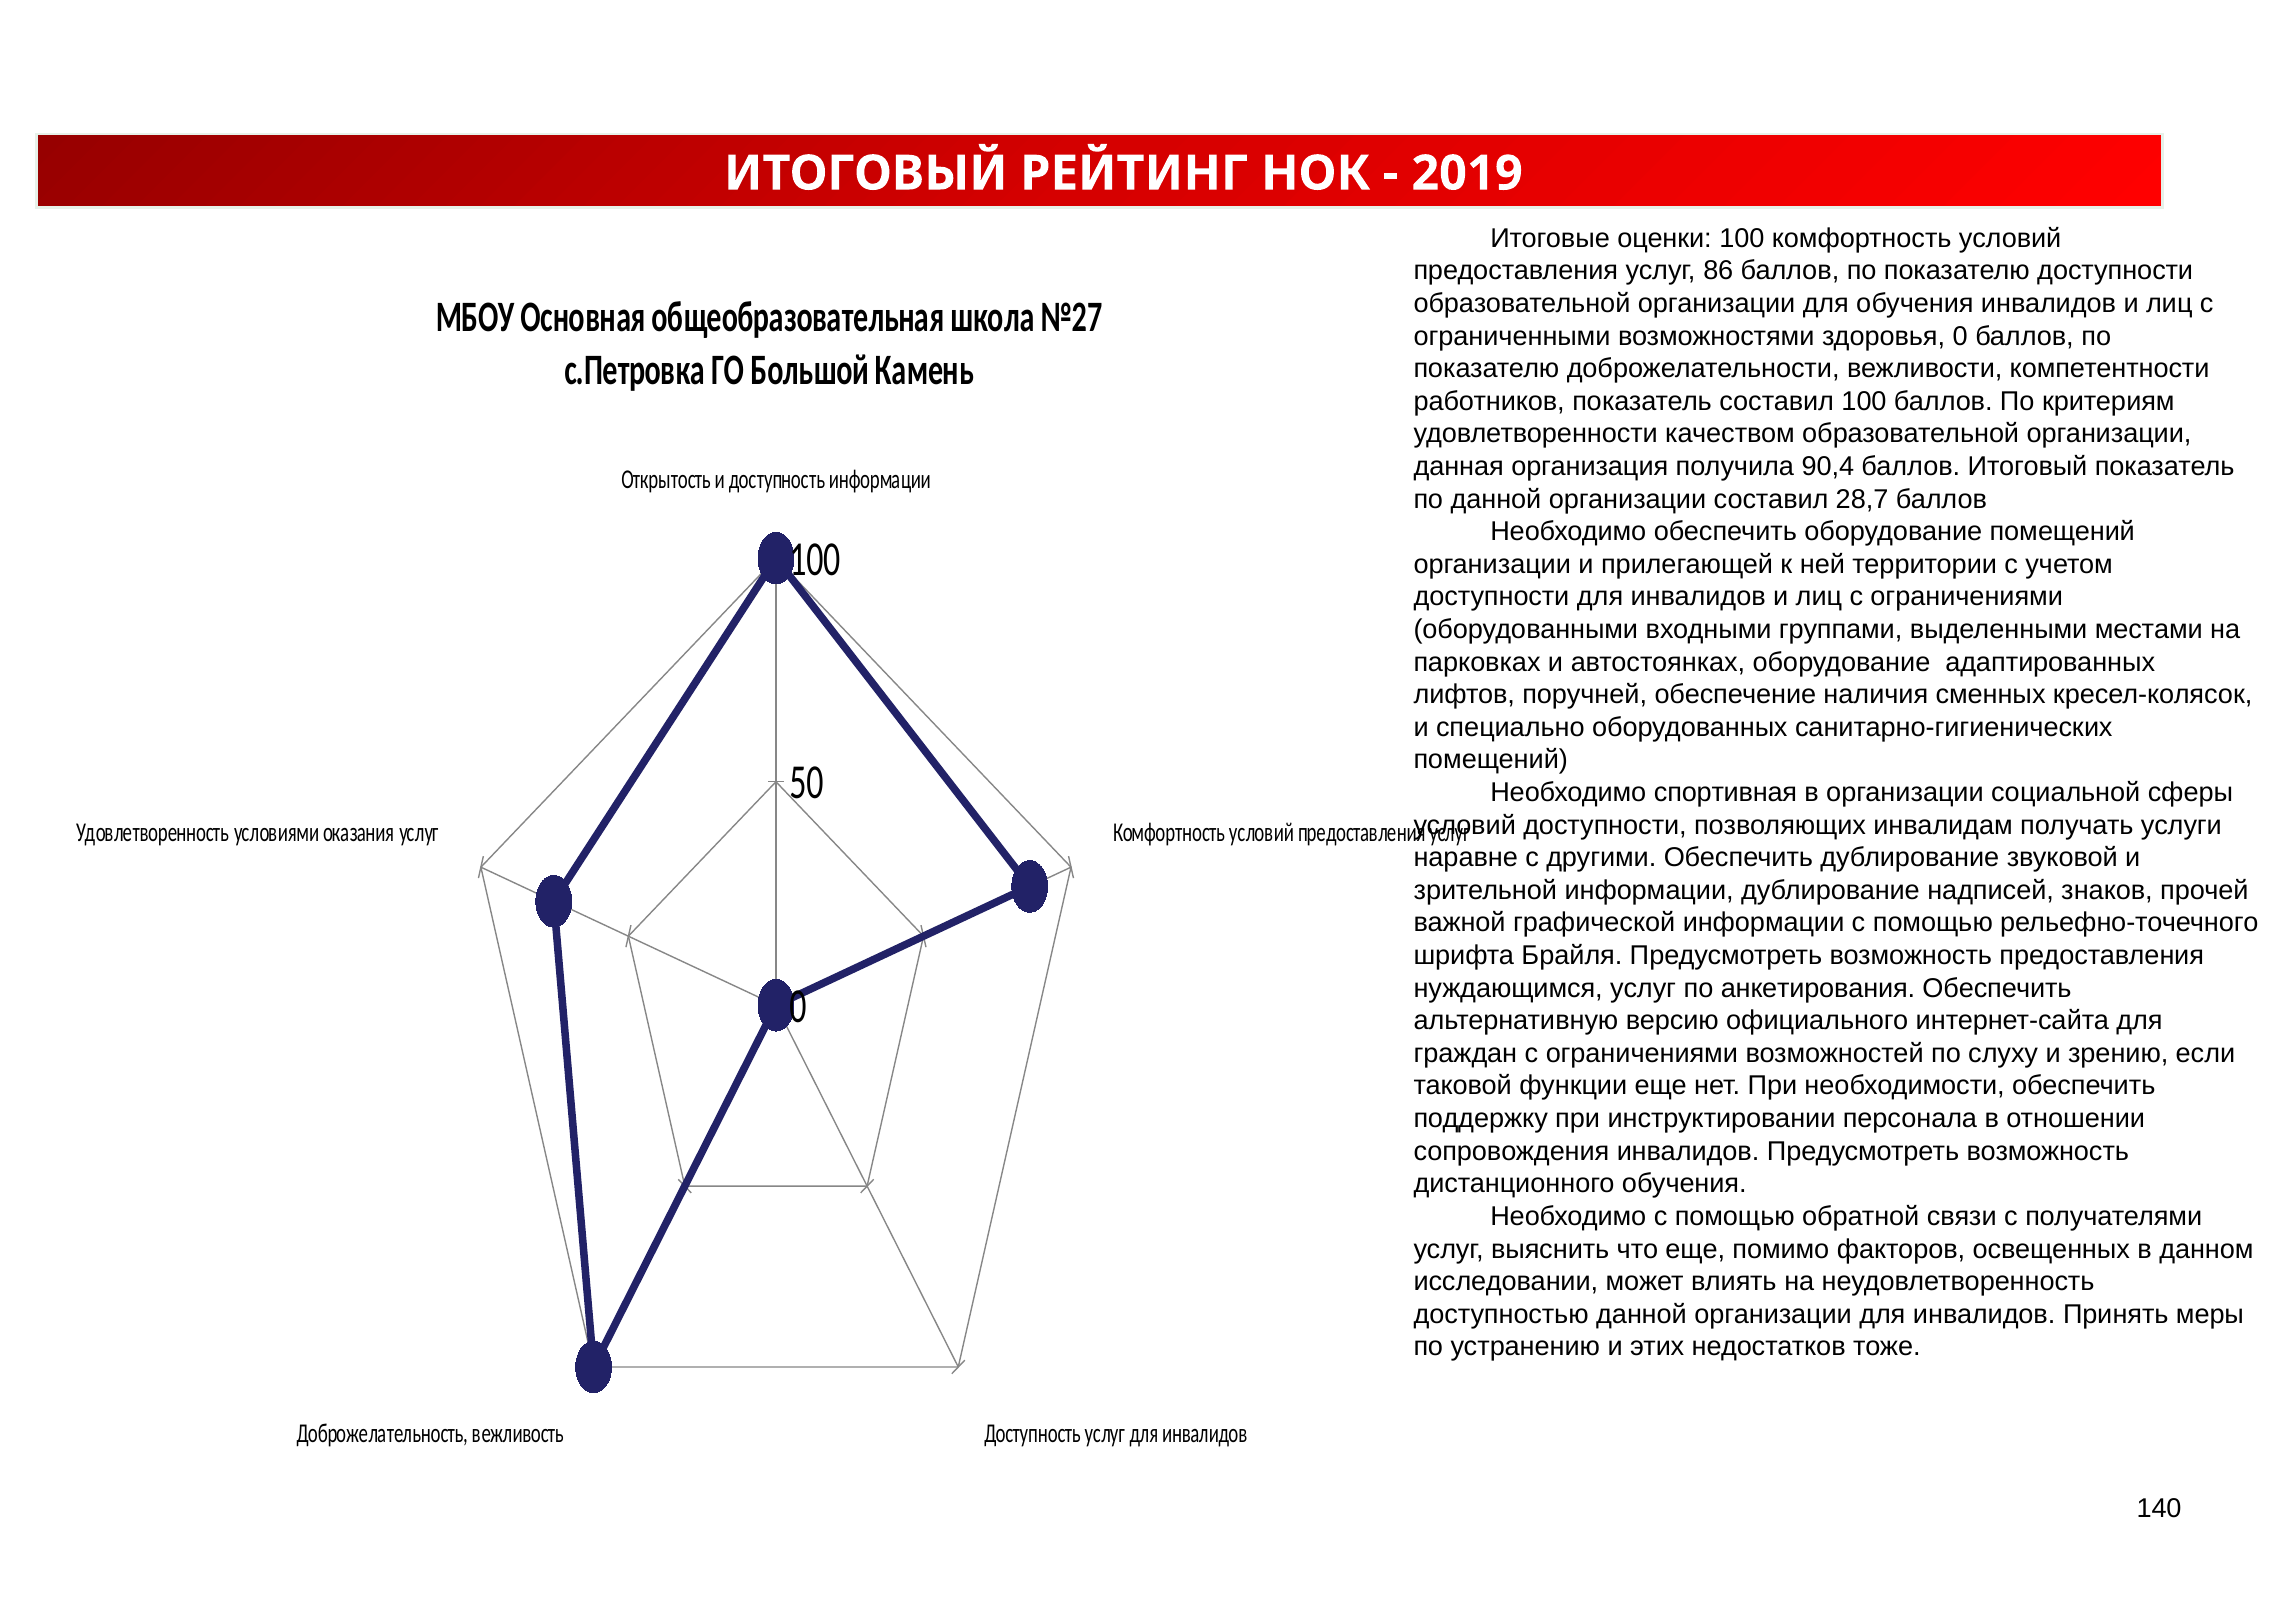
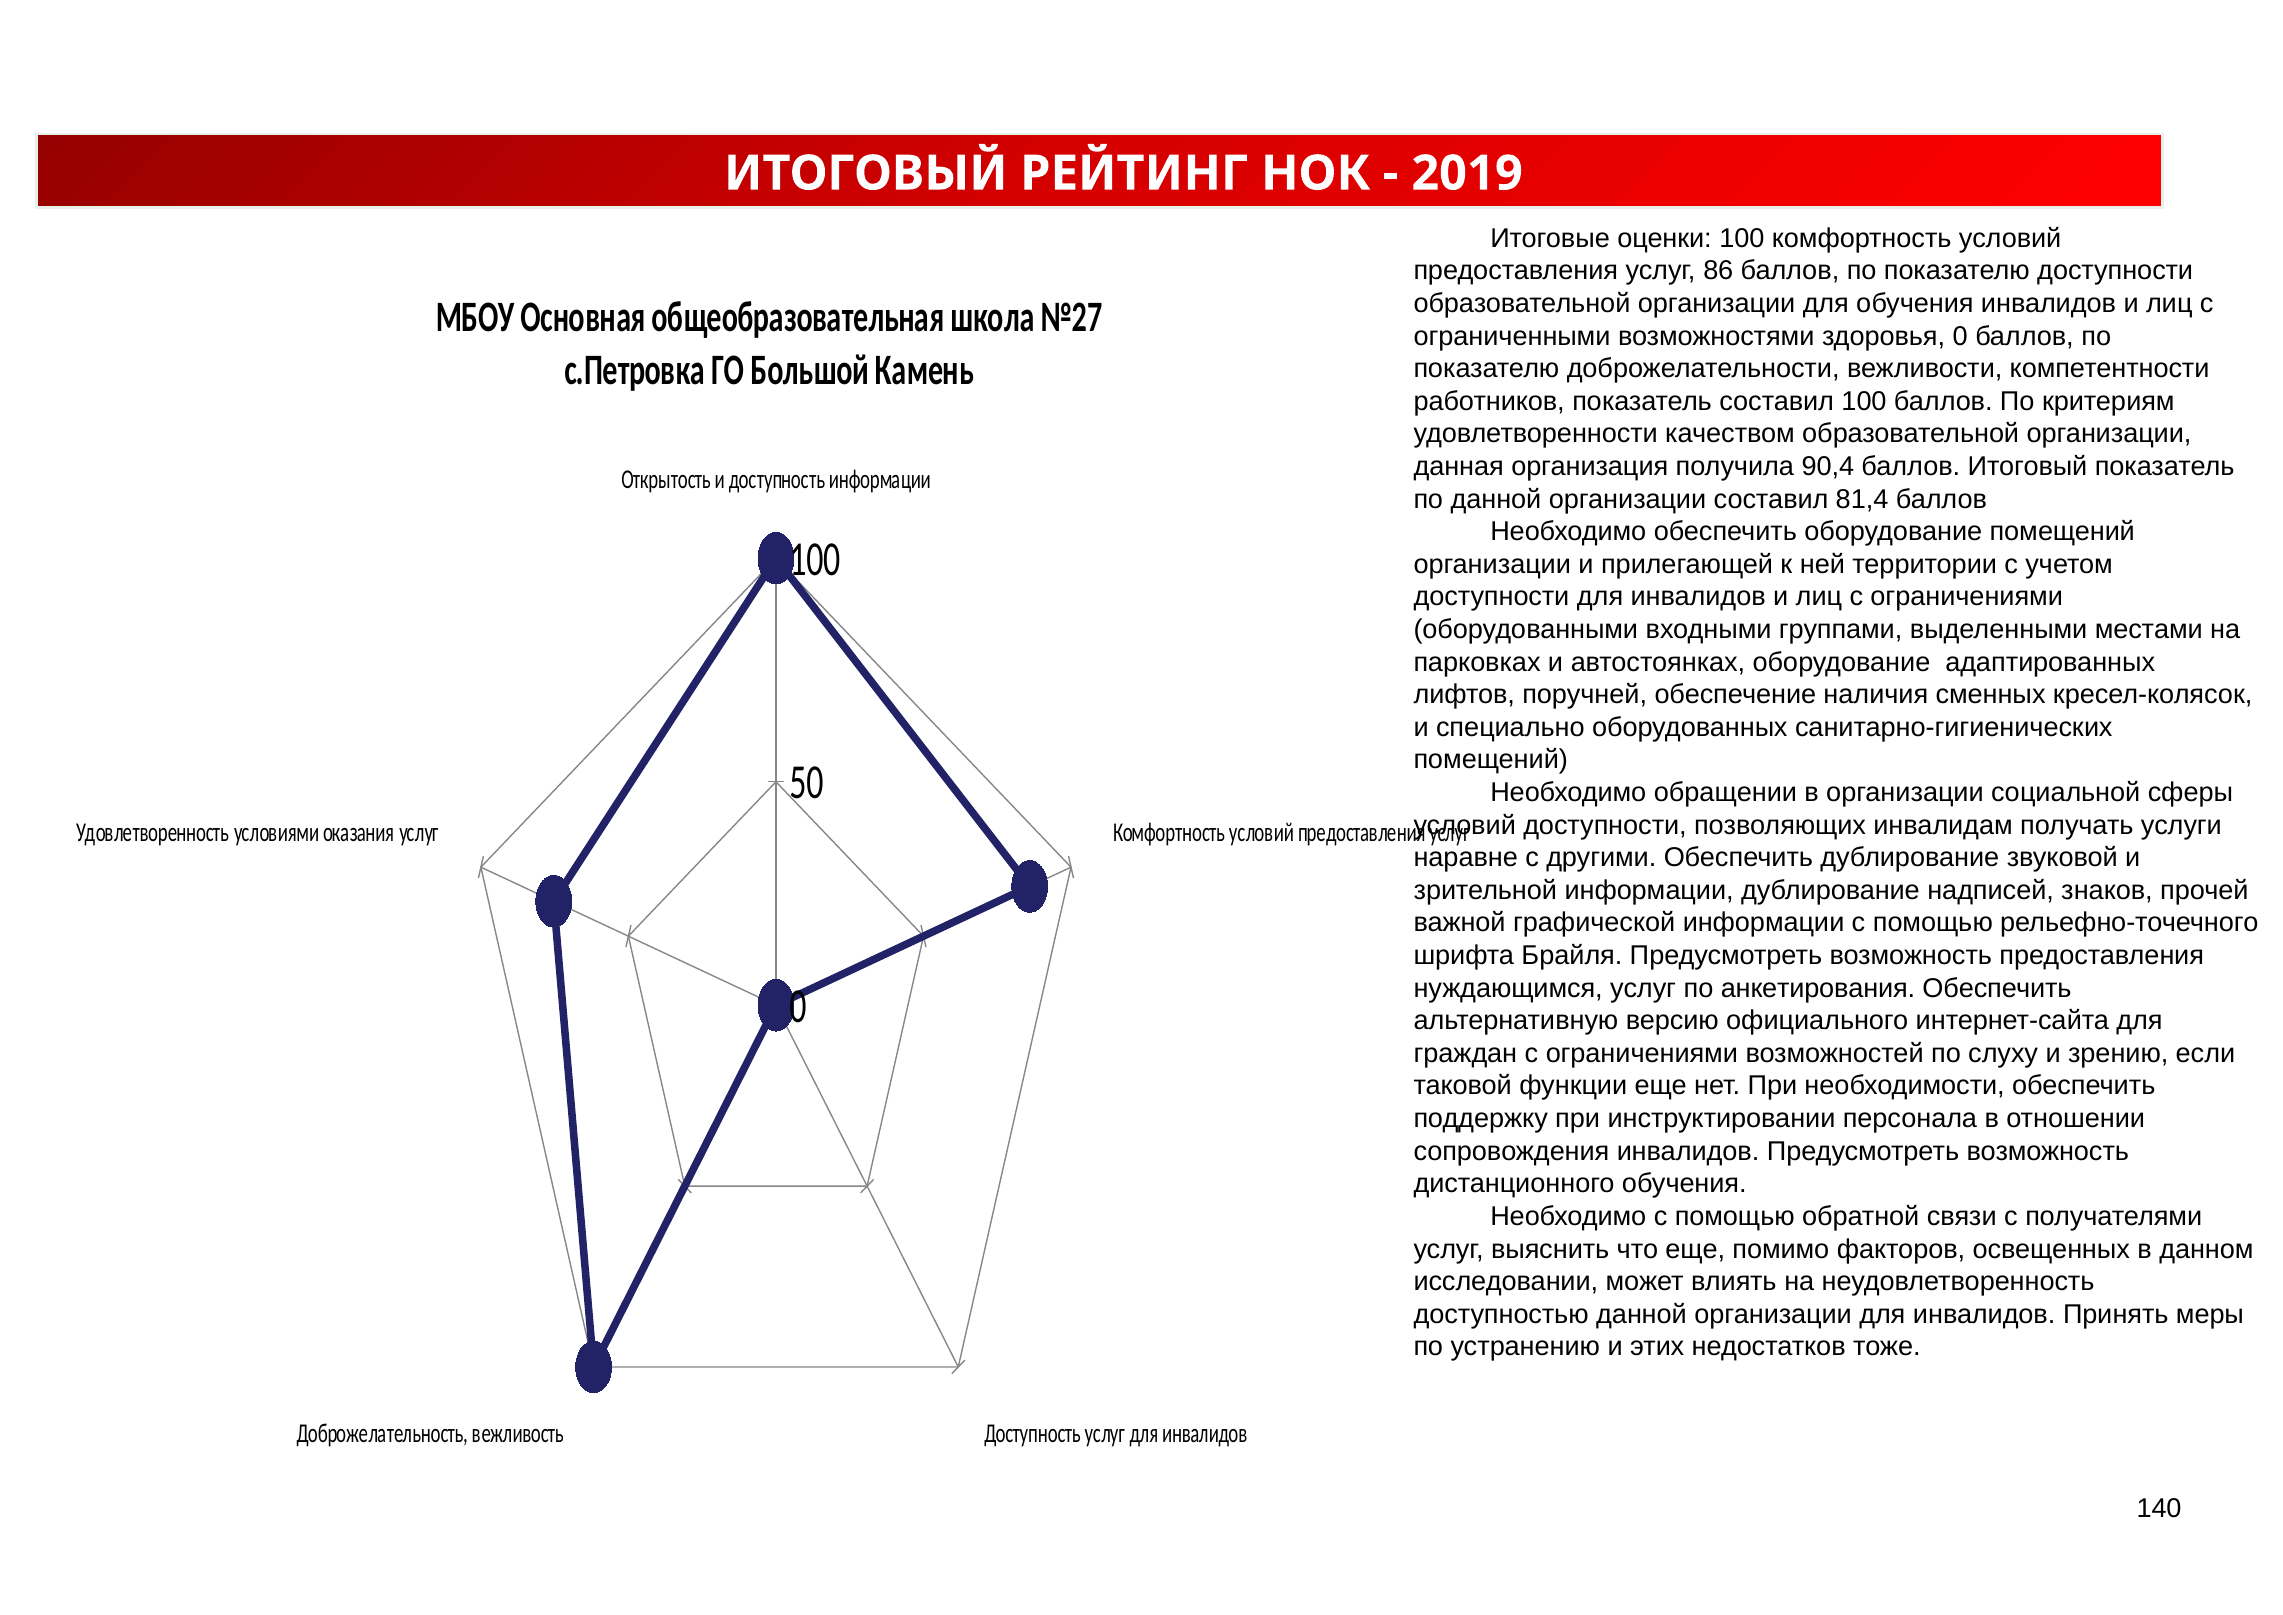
28,7: 28,7 -> 81,4 (1862, 499)
спортивная: спортивная -> обращении (1725, 792)
